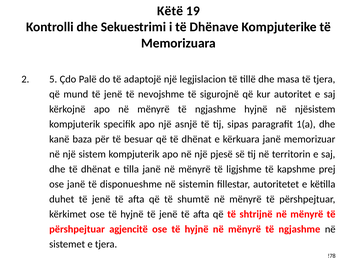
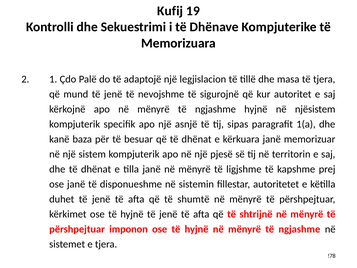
Këtë: Këtë -> Kufij (170, 11)
5: 5 -> 1 (53, 79)
agjencitë: agjencitë -> imponon (129, 229)
